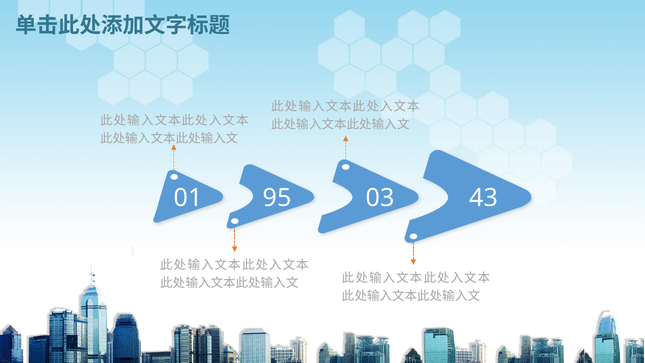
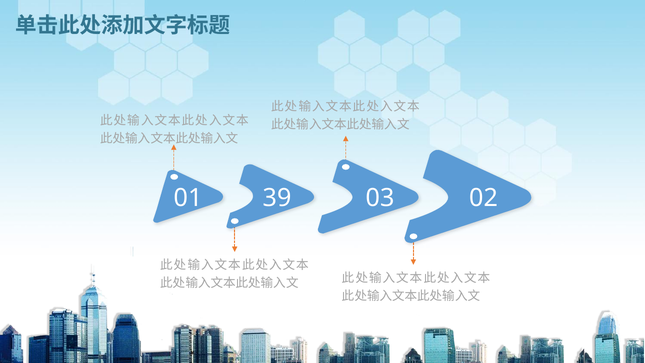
95: 95 -> 39 (277, 198)
43: 43 -> 02 (484, 198)
